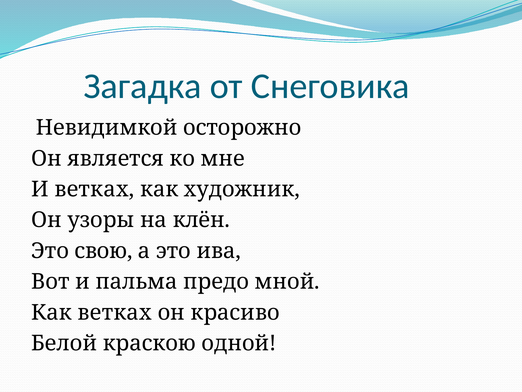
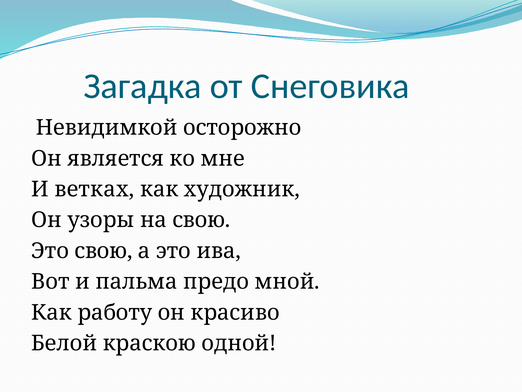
на клён: клён -> свою (201, 220)
Как ветках: ветках -> работу (115, 312)
